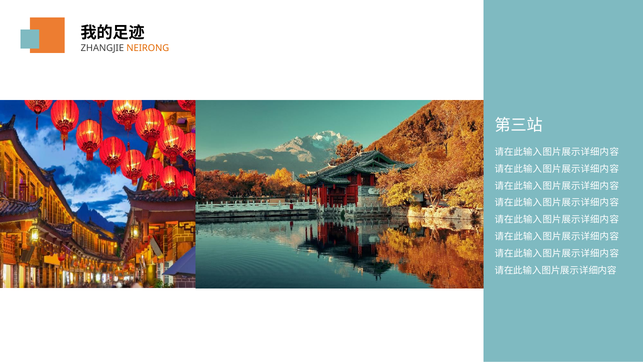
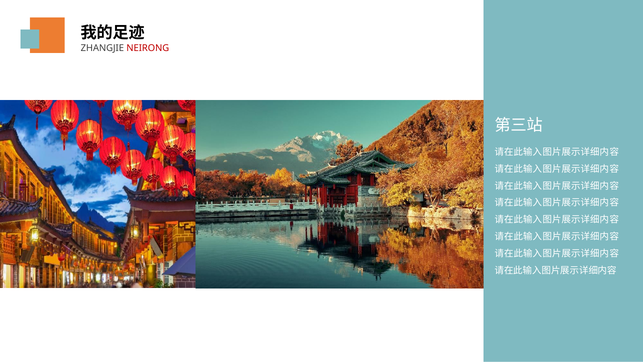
NEIRONG colour: orange -> red (148, 48)
